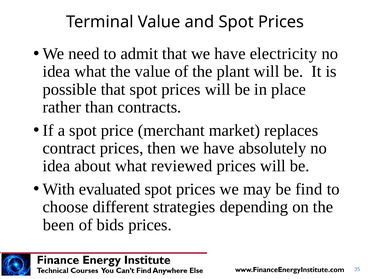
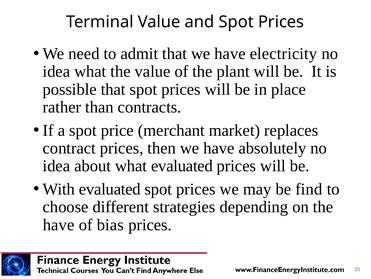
what reviewed: reviewed -> evaluated (182, 166)
been: been -> have (59, 224)
bids: bids -> bias (110, 224)
